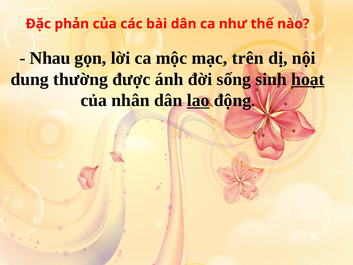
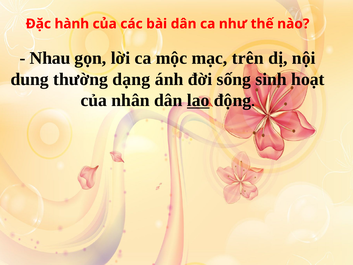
phản: phản -> hành (72, 24)
được: được -> dạng (131, 79)
hoạt underline: present -> none (308, 79)
